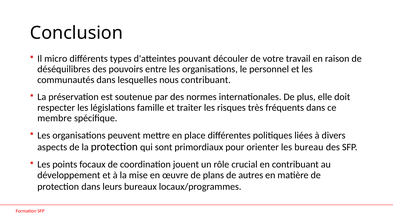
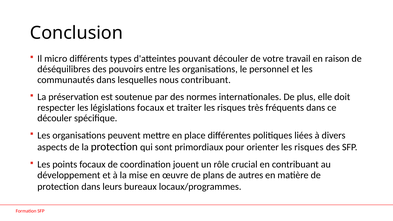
législations famille: famille -> focaux (151, 108)
membre: membre -> découler (55, 118)
orienter les bureau: bureau -> risques (309, 147)
